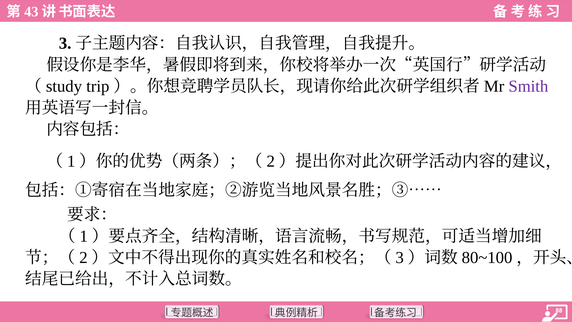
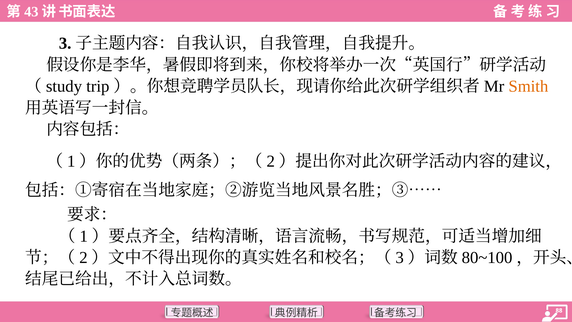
Smith colour: purple -> orange (528, 86)
